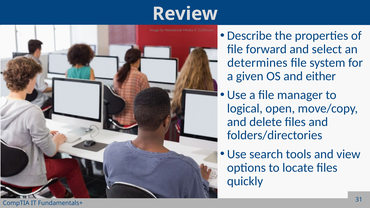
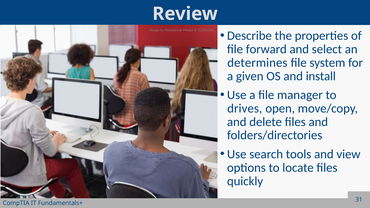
either: either -> install (321, 76)
logical: logical -> drives (245, 109)
